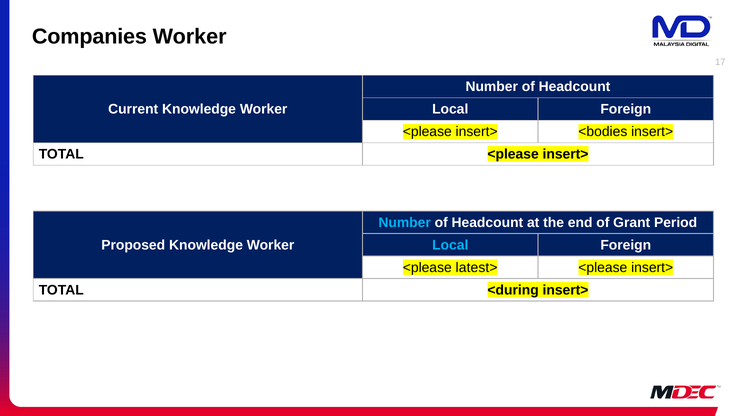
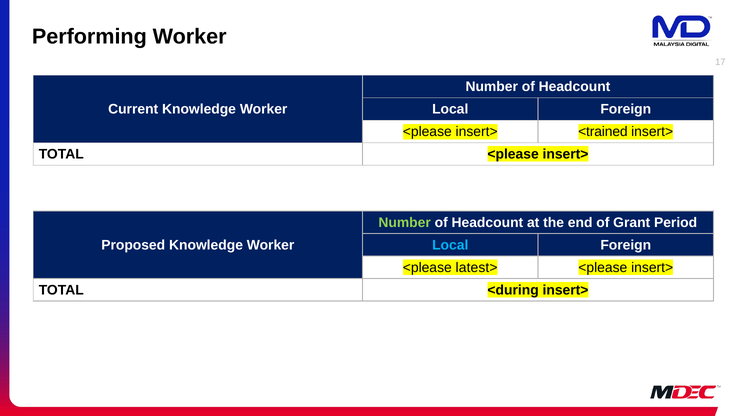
Companies: Companies -> Performing (89, 36)
<bodies: <bodies -> <trained (603, 132)
Number colour: light blue -> light green (405, 223)
